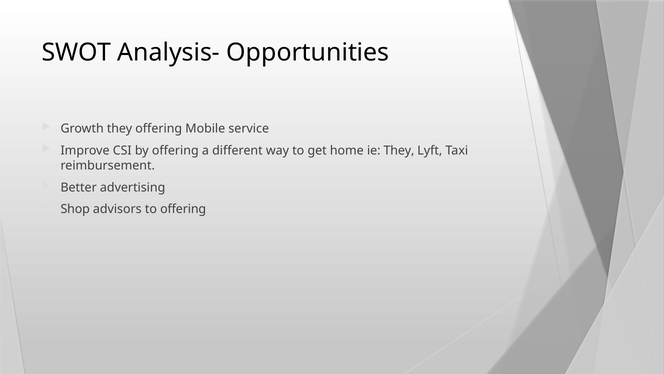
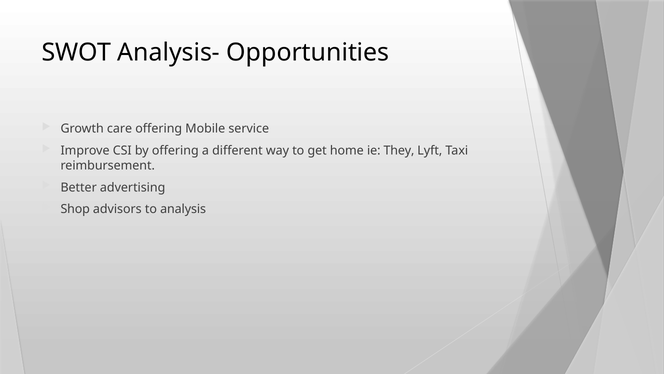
Growth they: they -> care (120, 129)
to offering: offering -> analysis (183, 209)
